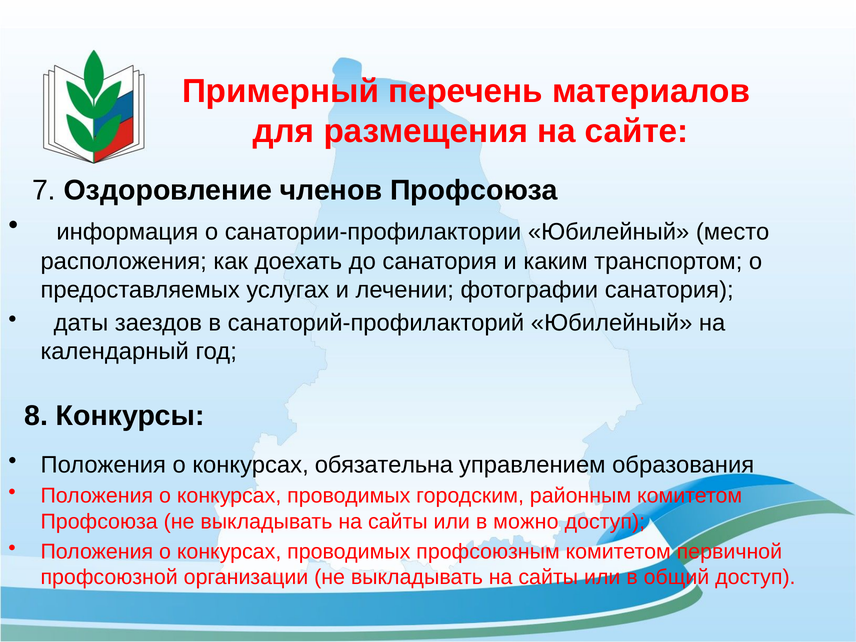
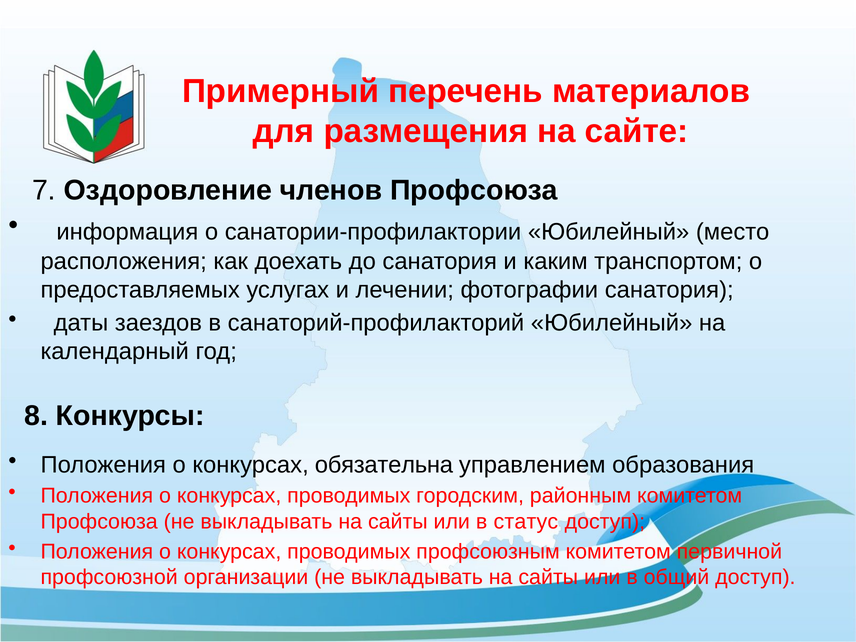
можно: можно -> статус (526, 522)
